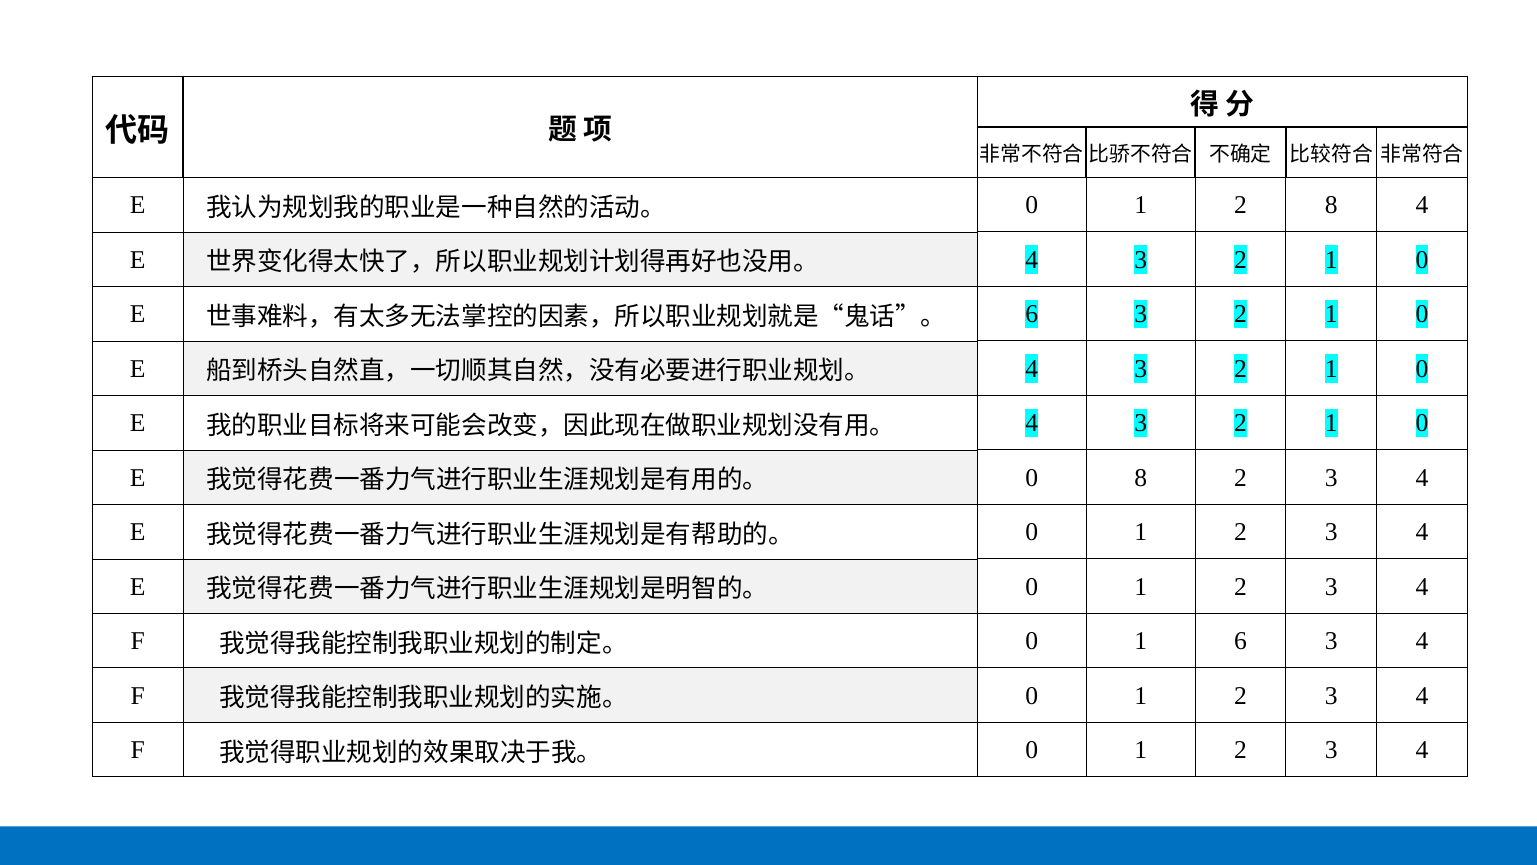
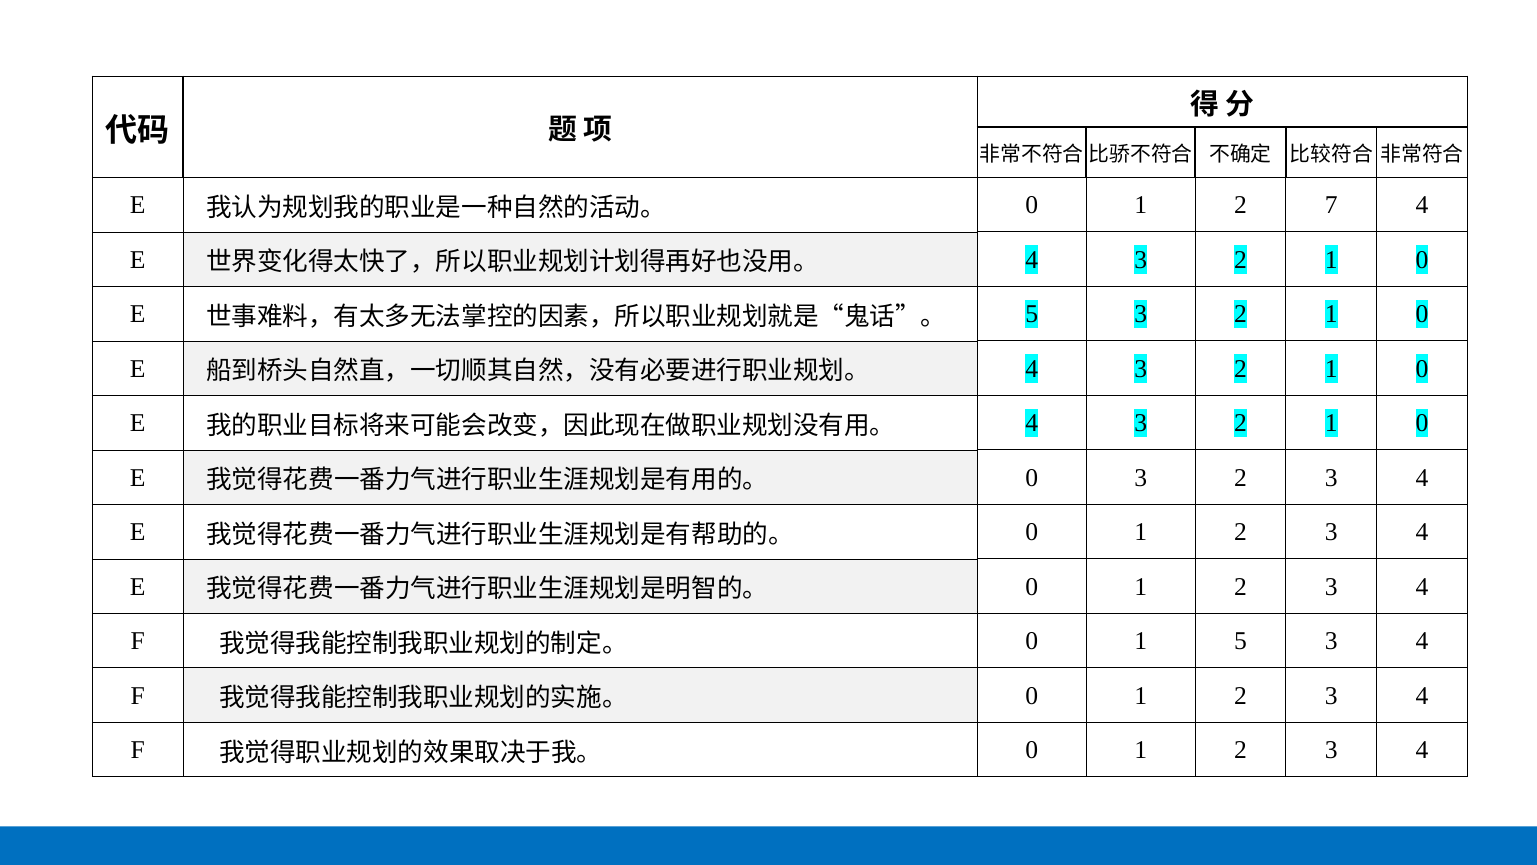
2 8: 8 -> 7 (1331, 205)
6: 6 -> 5 (1032, 314)
0 8: 8 -> 3 (1141, 477)
1 6: 6 -> 5 (1241, 641)
